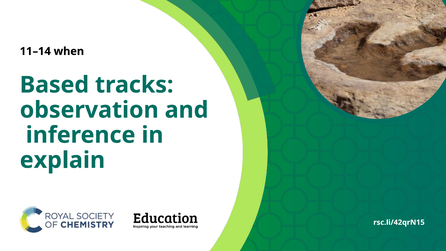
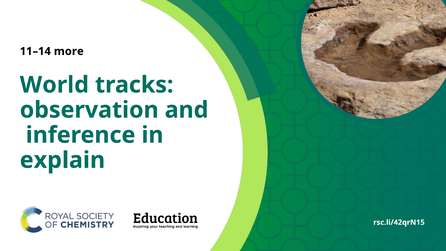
when: when -> more (69, 51)
Based: Based -> World (54, 85)
